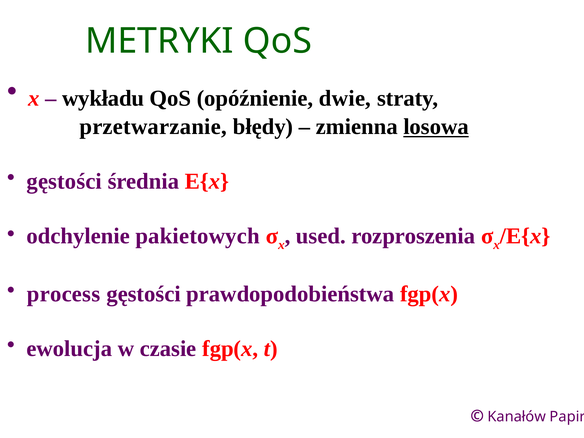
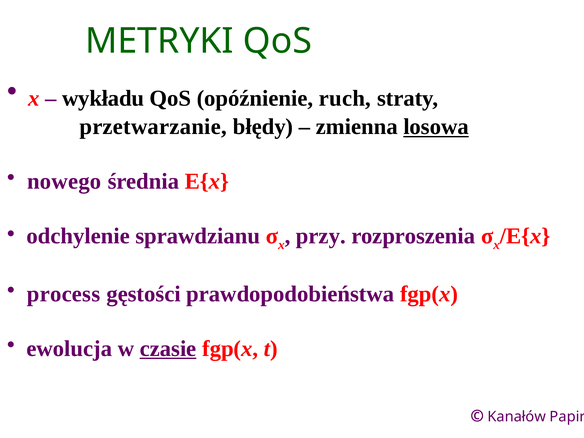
dwie: dwie -> ruch (345, 98)
gęstości: gęstości -> nowego (64, 181)
pakietowych: pakietowych -> sprawdzianu (198, 236)
used: used -> przy (321, 236)
czasie underline: none -> present (168, 349)
